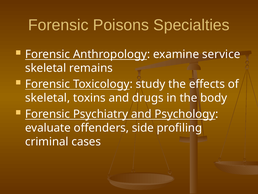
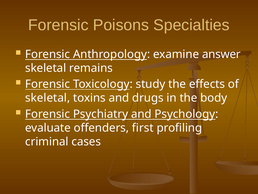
service: service -> answer (221, 54)
side: side -> first (143, 128)
